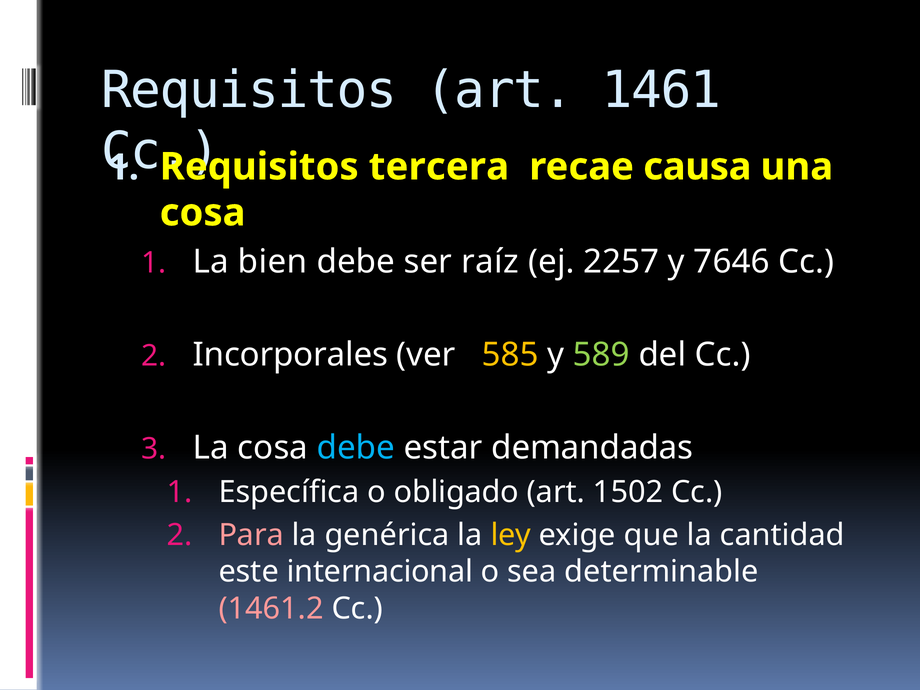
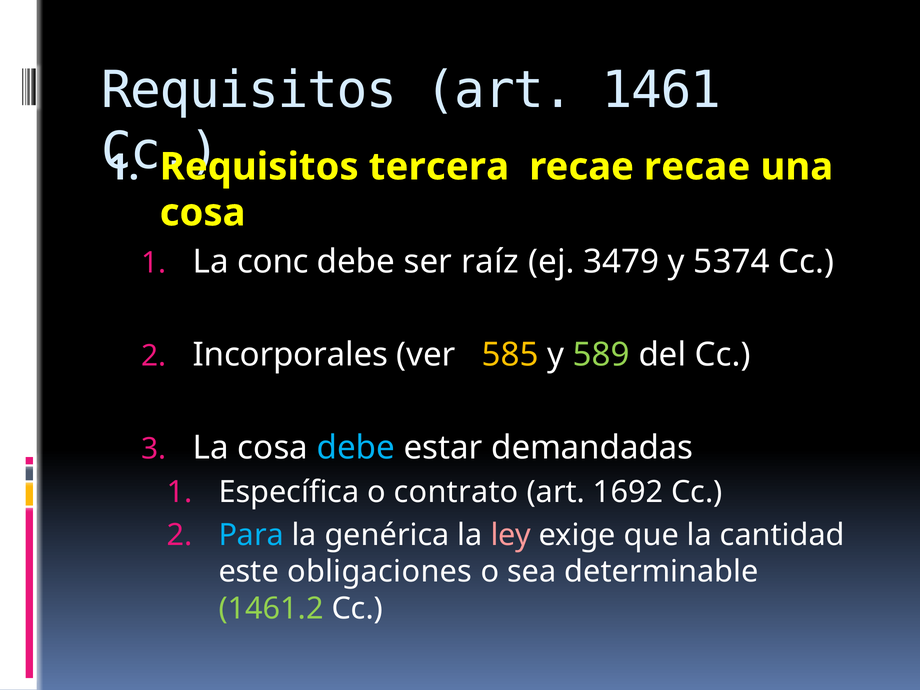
recae causa: causa -> recae (697, 167)
bien: bien -> conc (273, 262)
2257: 2257 -> 3479 (621, 262)
7646: 7646 -> 5374 (732, 262)
obligado: obligado -> contrato (456, 492)
1502: 1502 -> 1692 (628, 492)
Para colour: pink -> light blue (251, 535)
ley colour: yellow -> pink (511, 535)
internacional: internacional -> obligaciones (380, 572)
1461.2 colour: pink -> light green (271, 609)
